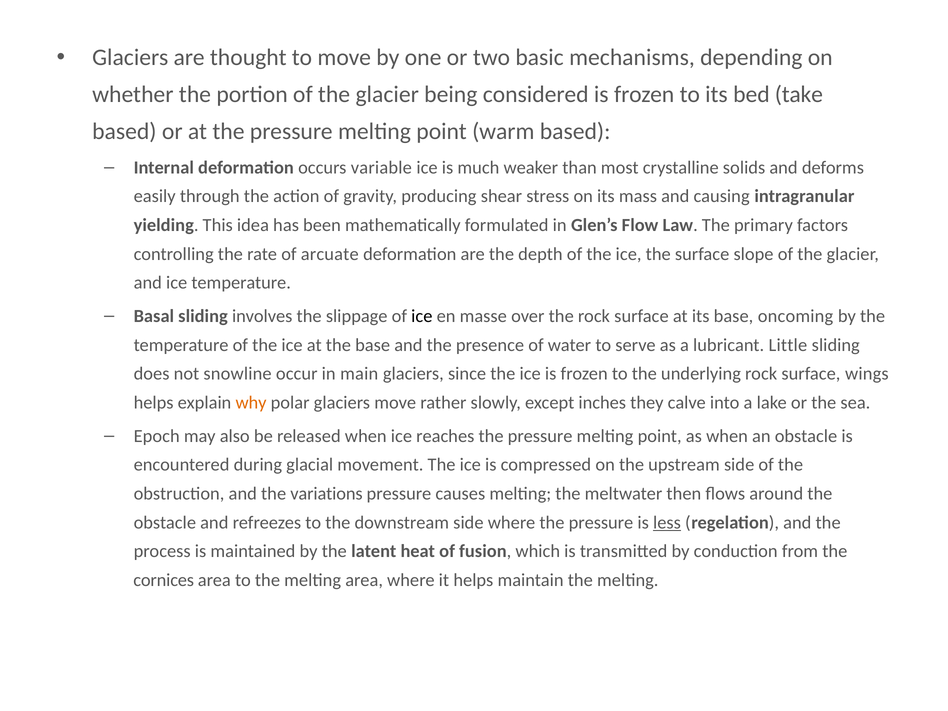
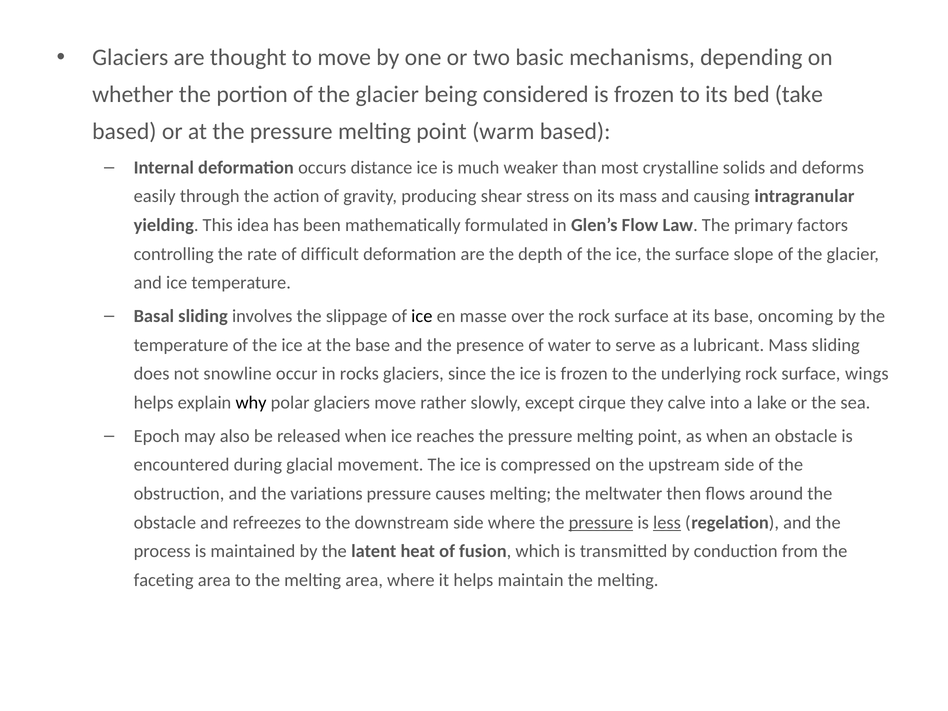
variable: variable -> distance (382, 168)
arcuate: arcuate -> difficult (330, 254)
lubricant Little: Little -> Mass (788, 345)
main: main -> rocks (359, 374)
why colour: orange -> black (251, 403)
inches: inches -> cirque (602, 403)
pressure underline: none -> present (601, 522)
cornices: cornices -> faceting (164, 580)
